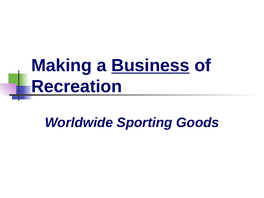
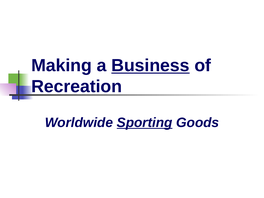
Sporting underline: none -> present (145, 123)
